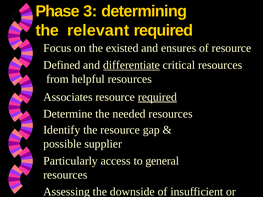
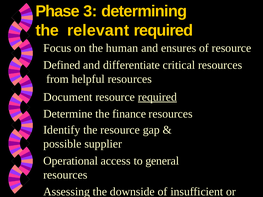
existed: existed -> human (122, 48)
differentiate underline: present -> none (131, 65)
Associates: Associates -> Document (68, 97)
needed: needed -> finance (129, 114)
Particularly: Particularly -> Operational (71, 161)
